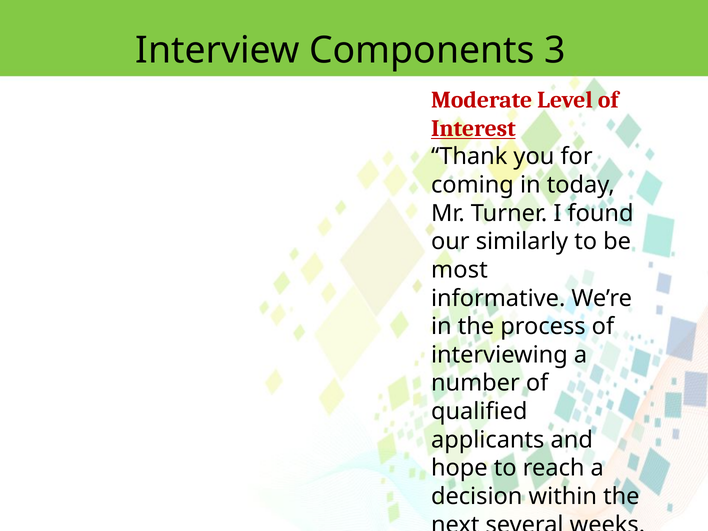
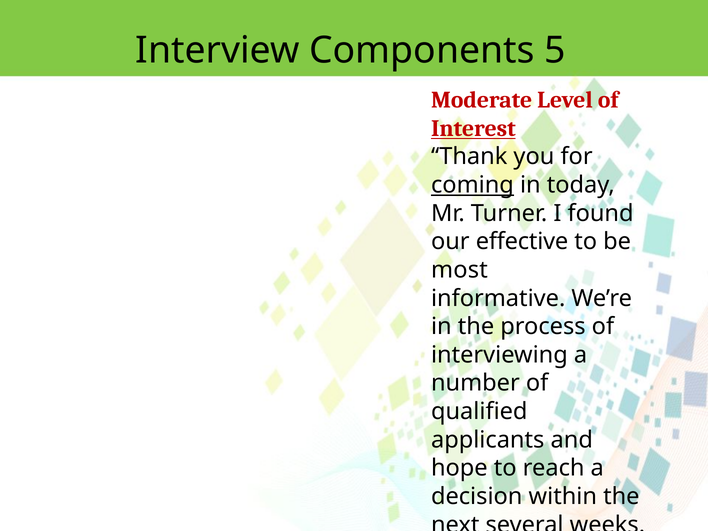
3: 3 -> 5 (555, 51)
coming underline: none -> present (472, 185)
similarly: similarly -> effective (522, 242)
